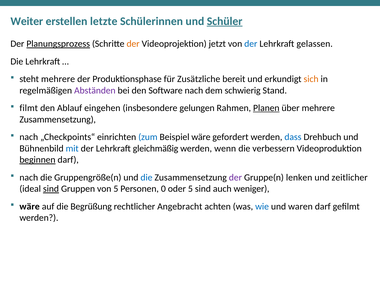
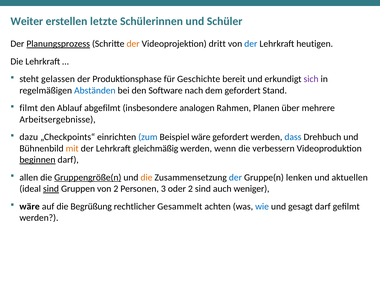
Schüler underline: present -> none (225, 21)
jetzt: jetzt -> dritt (217, 44)
gelassen: gelassen -> heutigen (315, 44)
steht mehrere: mehrere -> gelassen (58, 79)
Zusätzliche: Zusätzliche -> Geschichte (199, 79)
sich colour: orange -> purple (311, 79)
Abständen colour: purple -> blue (95, 90)
dem schwierig: schwierig -> gefordert (243, 90)
eingehen: eingehen -> abgefilmt (102, 108)
gelungen: gelungen -> analogen (197, 108)
Planen underline: present -> none (266, 108)
Zusammensetzung: Zusammensetzung -> Arbeitsergebnisse (58, 119)
nach: nach -> dazu (29, 137)
mit colour: blue -> orange (72, 148)
nach: nach -> allen (29, 177)
Gruppengröße(n underline: none -> present (88, 177)
die colour: blue -> orange (146, 177)
der colour: purple -> blue (235, 177)
zeitlicher: zeitlicher -> aktuellen (350, 177)
von 5: 5 -> 2 (116, 189)
0: 0 -> 3 (163, 189)
oder 5: 5 -> 2 (190, 189)
Angebracht: Angebracht -> Gesammelt (180, 206)
waren: waren -> gesagt (300, 206)
